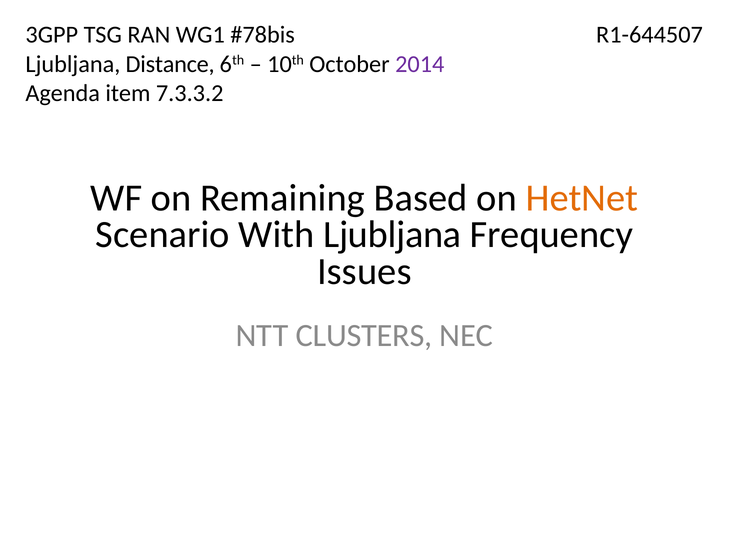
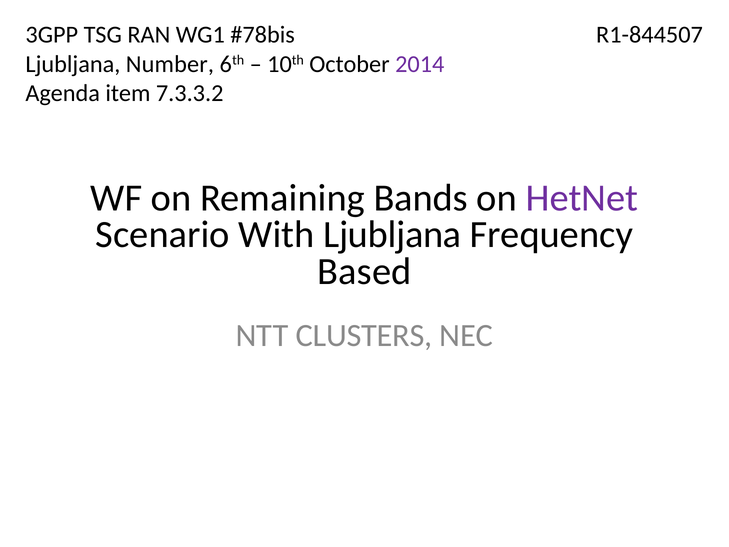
R1-644507: R1-644507 -> R1-844507 (649, 35)
Distance: Distance -> Number (170, 64)
Based: Based -> Bands (421, 198)
HetNet colour: orange -> purple (582, 198)
Issues: Issues -> Based (364, 272)
